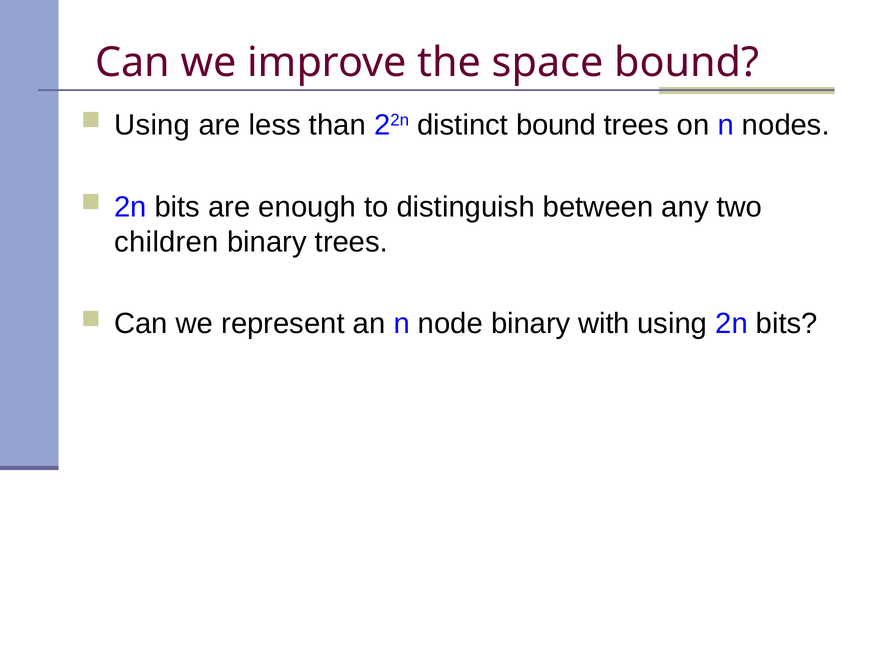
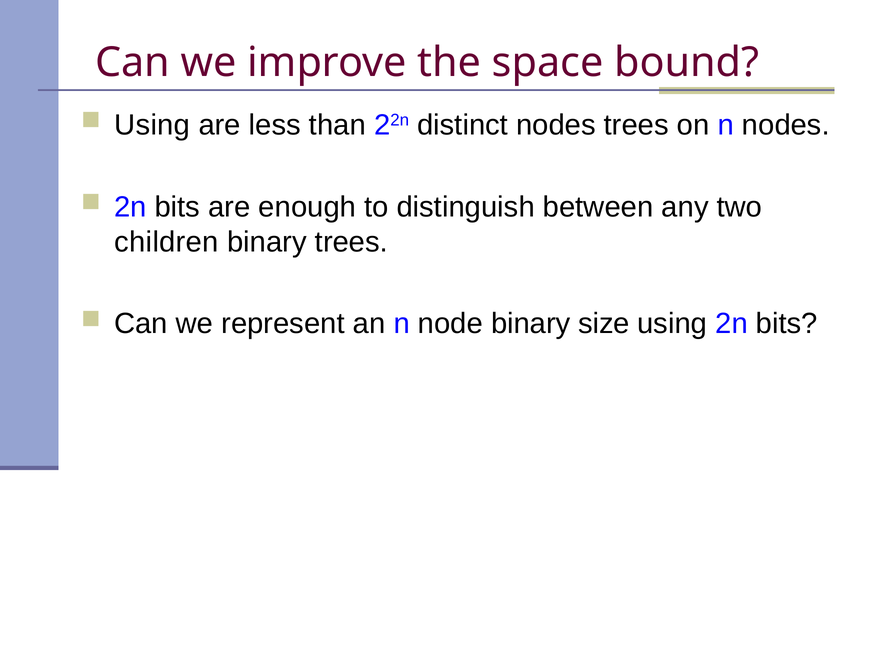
distinct bound: bound -> nodes (556, 125)
with: with -> size (604, 324)
